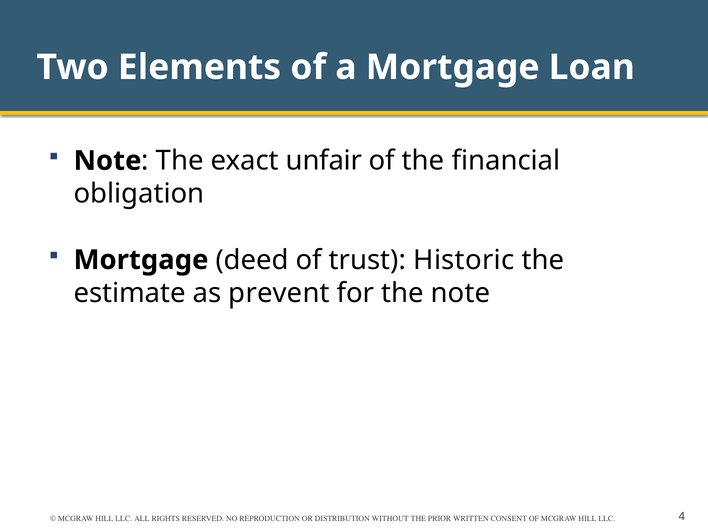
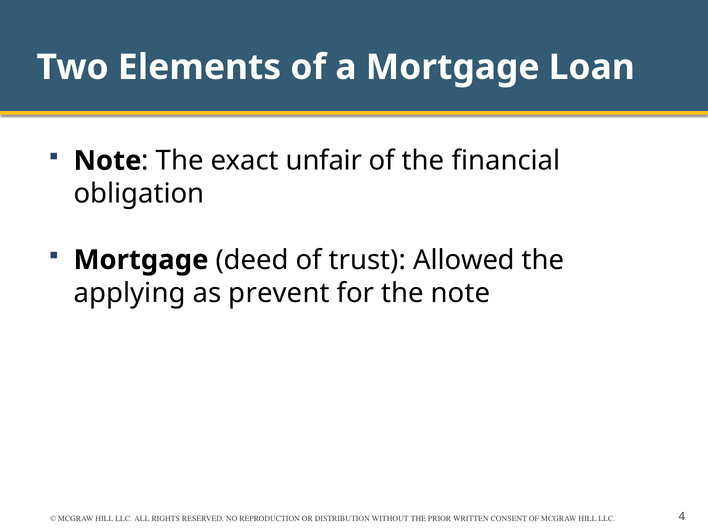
Historic: Historic -> Allowed (464, 260)
estimate: estimate -> applying (130, 293)
